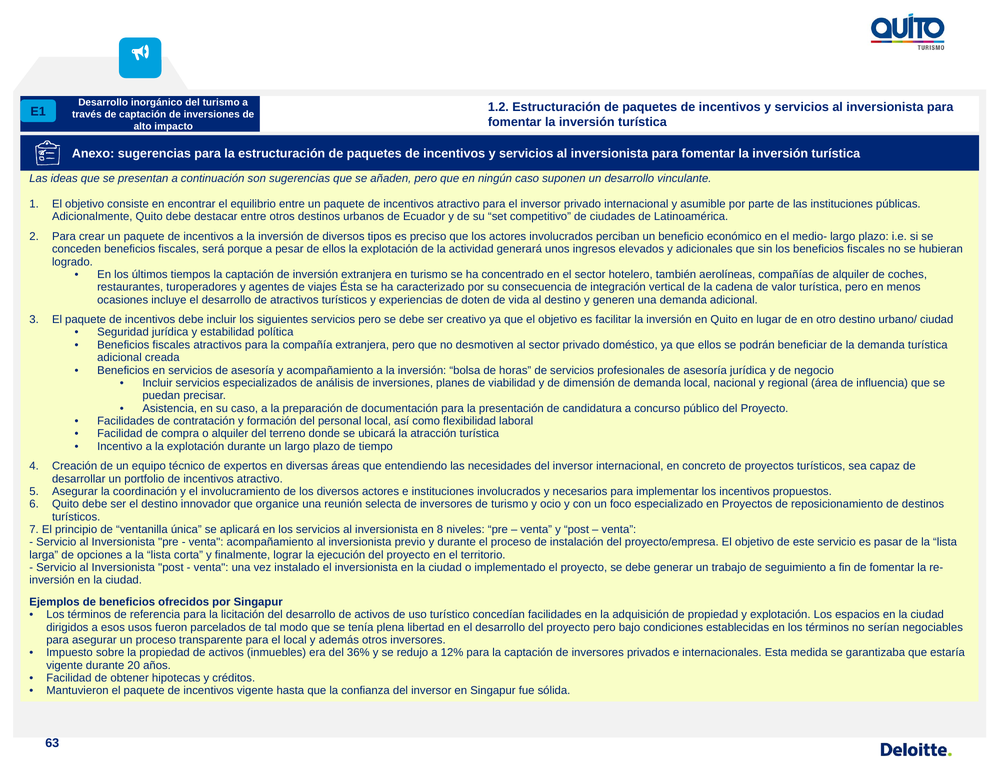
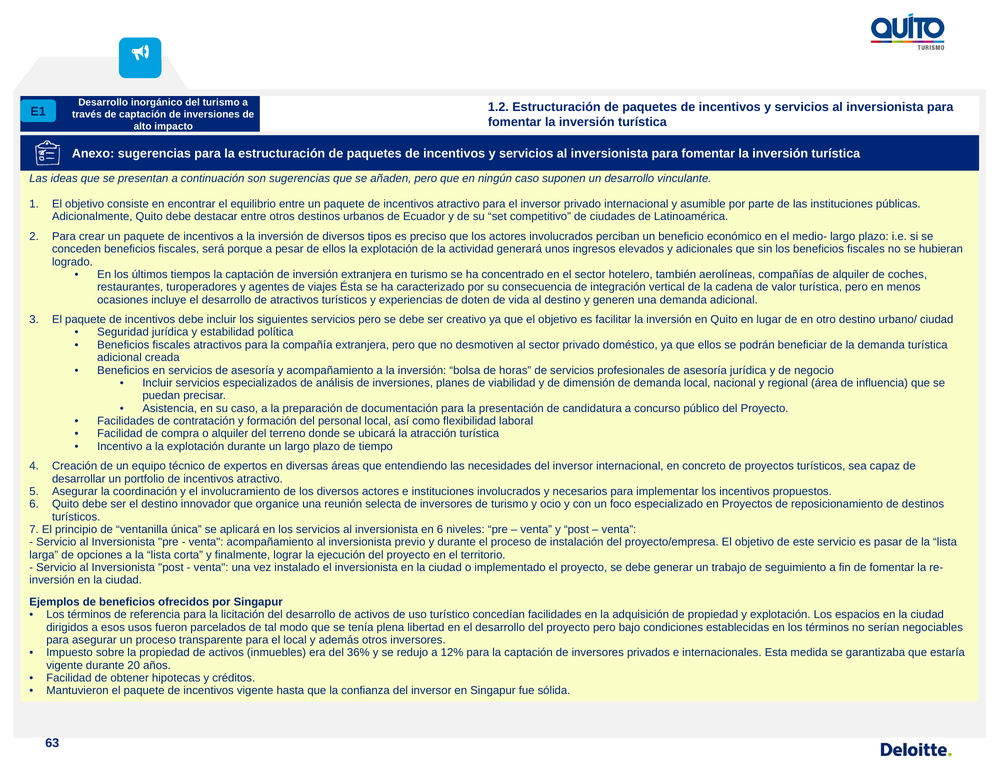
en 8: 8 -> 6 (440, 530)
